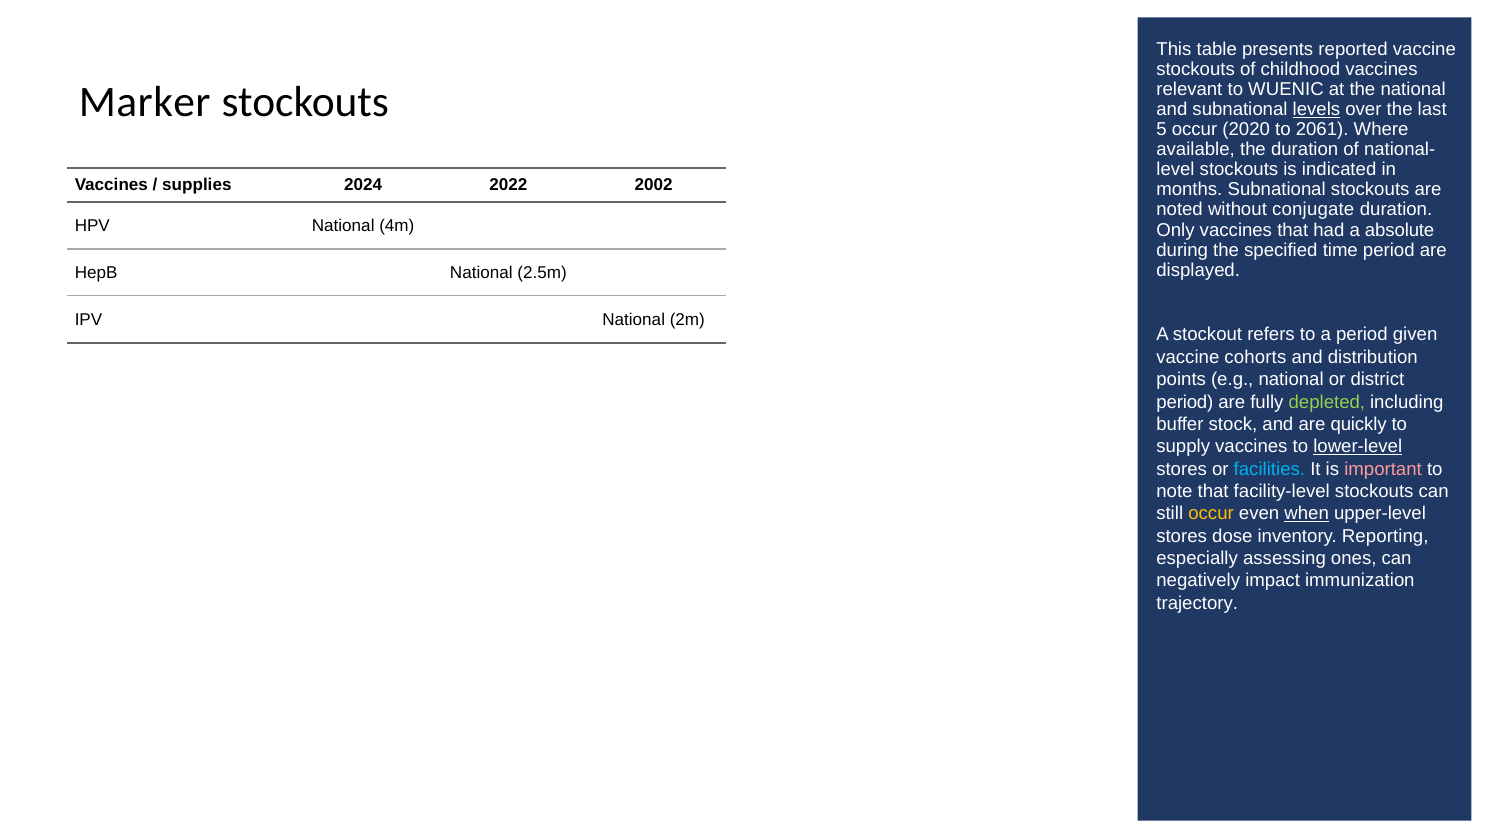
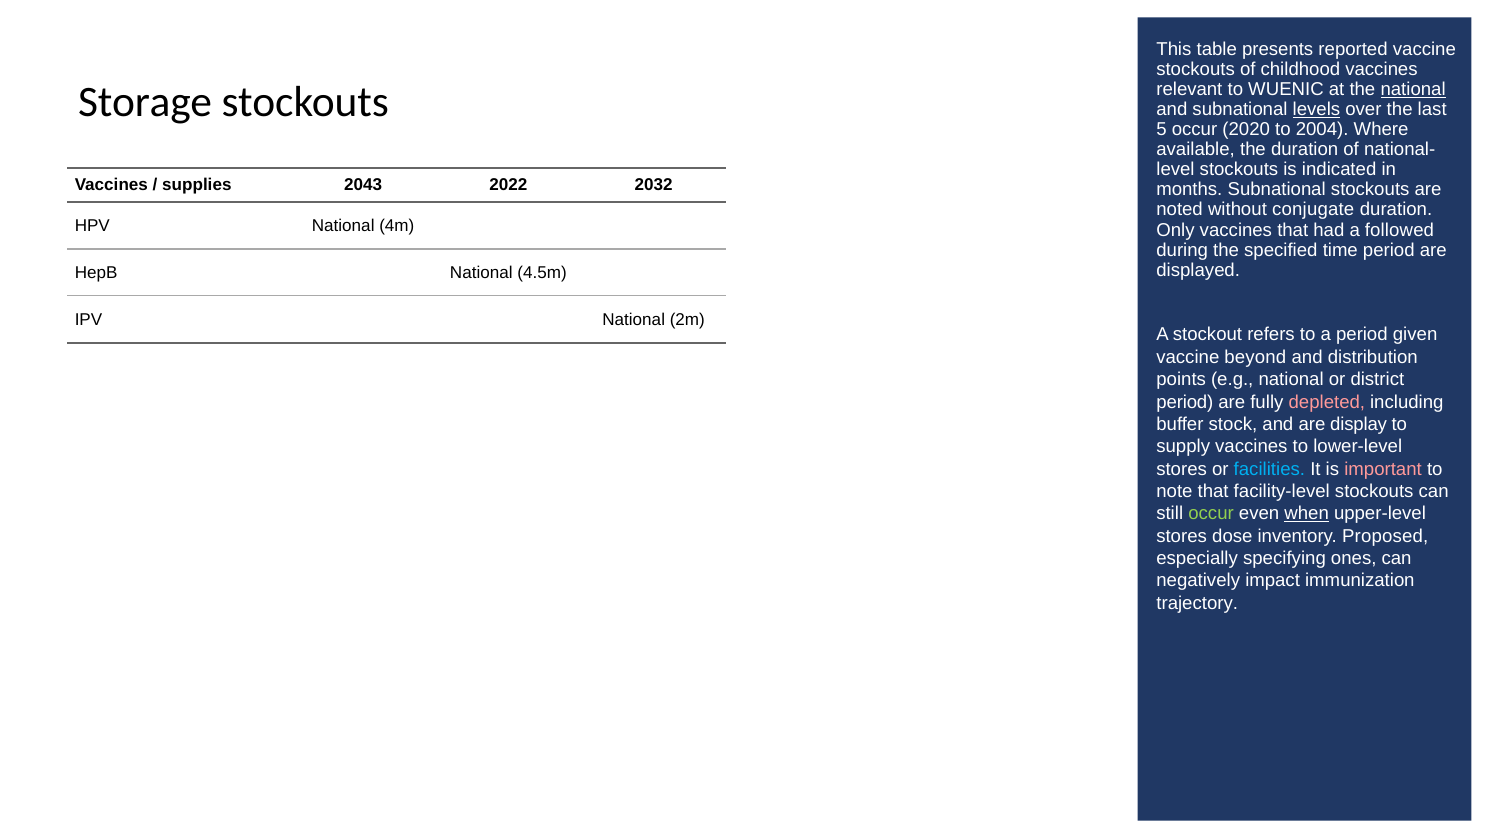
national underline: none -> present (1413, 89)
Marker: Marker -> Storage (145, 102)
2061: 2061 -> 2004 (1322, 129)
2024: 2024 -> 2043 (363, 185)
2002: 2002 -> 2032 (654, 185)
absolute: absolute -> followed (1400, 230)
2.5m: 2.5m -> 4.5m (542, 273)
cohorts: cohorts -> beyond (1255, 357)
depleted colour: light green -> pink (1327, 402)
quickly: quickly -> display (1359, 424)
lower-level underline: present -> none (1358, 447)
occur colour: yellow -> light green (1211, 514)
Reporting: Reporting -> Proposed (1385, 536)
assessing: assessing -> specifying (1284, 558)
